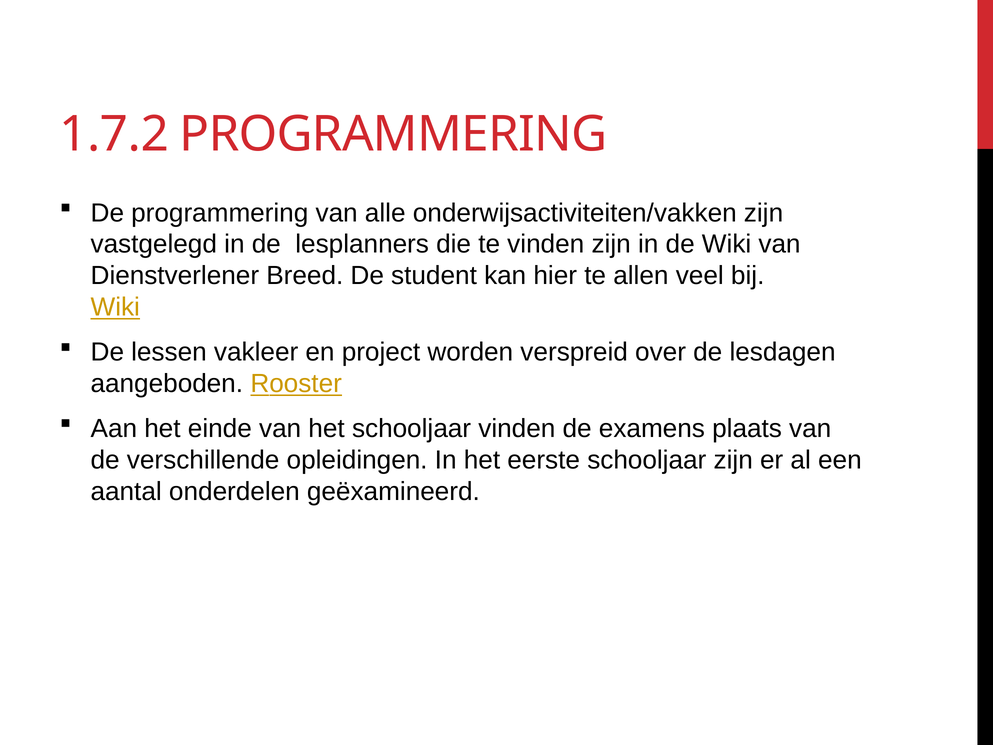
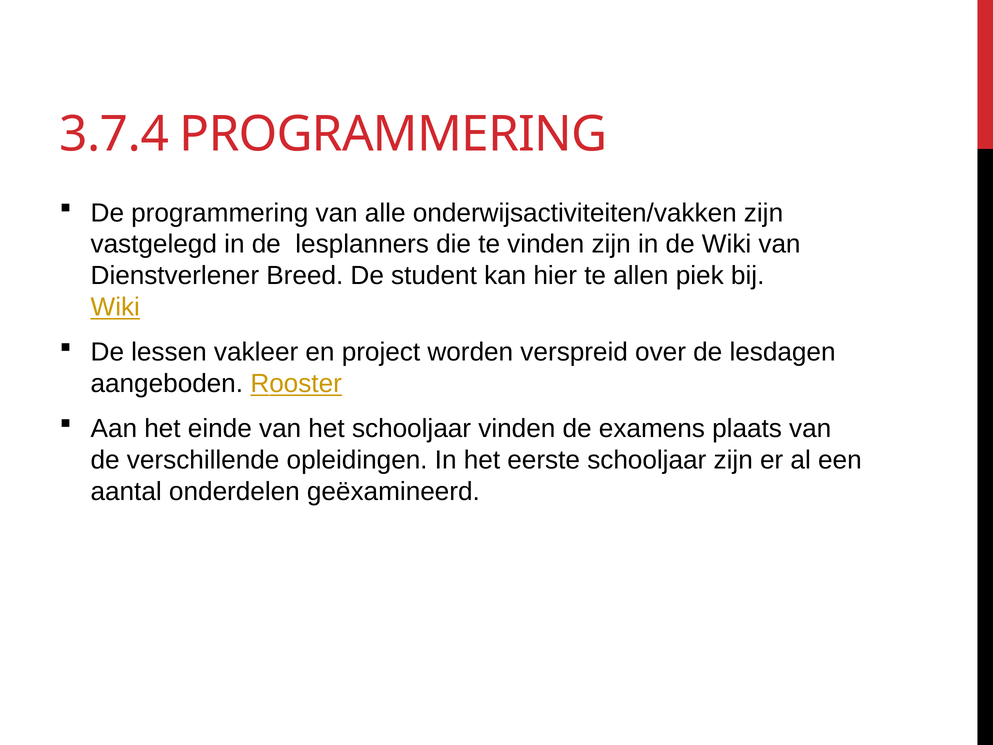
1.7.2: 1.7.2 -> 3.7.4 (114, 134)
veel: veel -> piek (700, 276)
